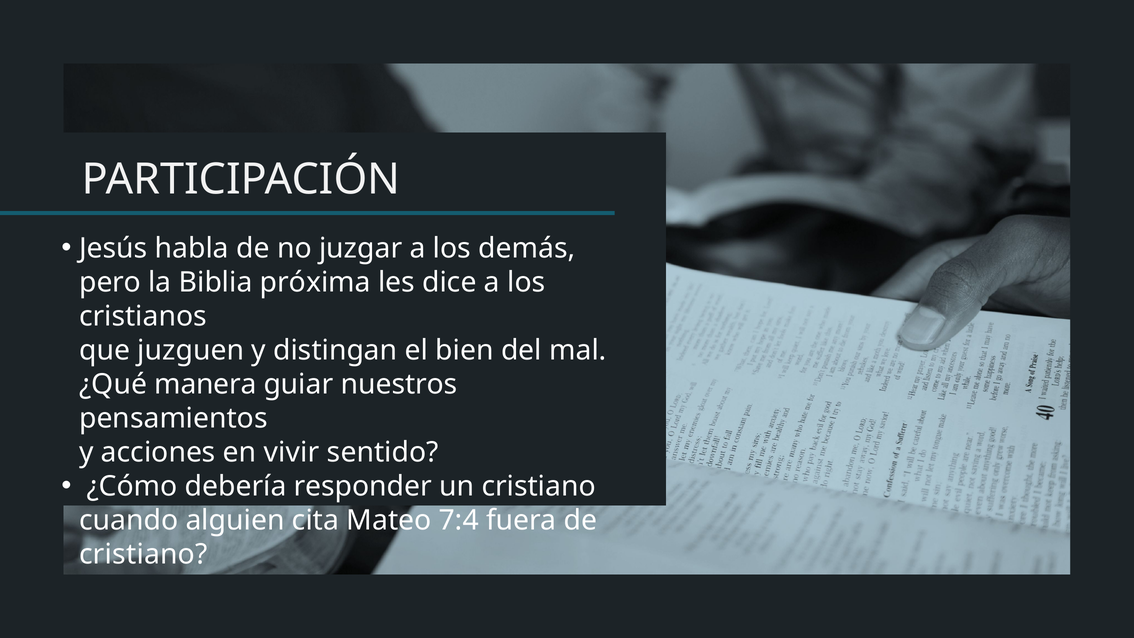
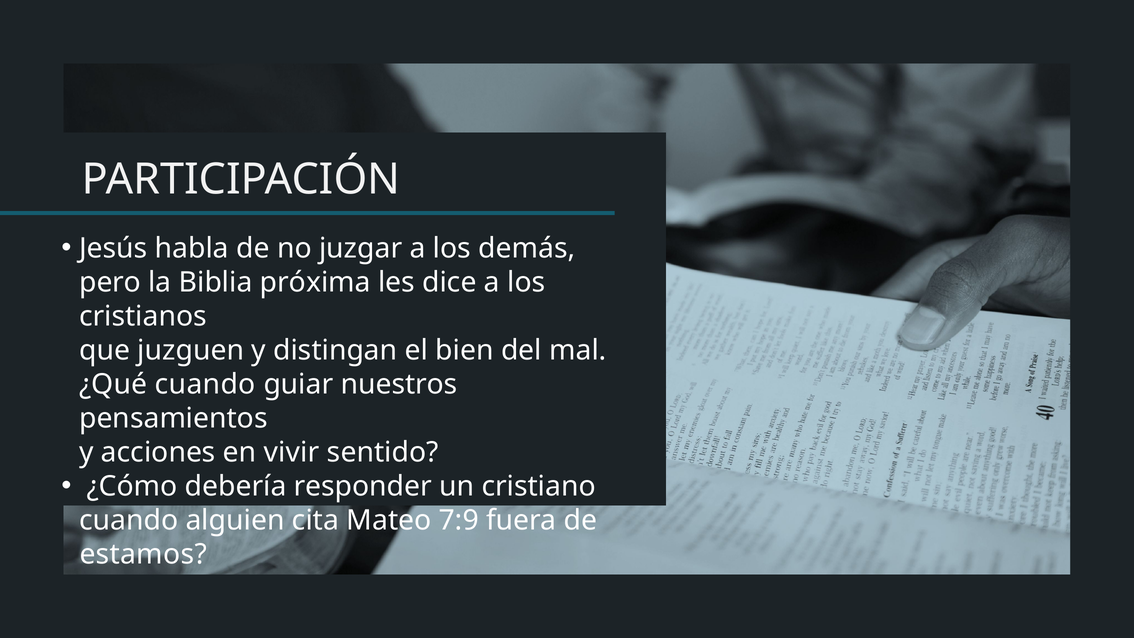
¿Qué manera: manera -> cuando (205, 384)
7:4: 7:4 -> 7:9 (459, 520)
cristiano: cristiano -> estamos (143, 554)
